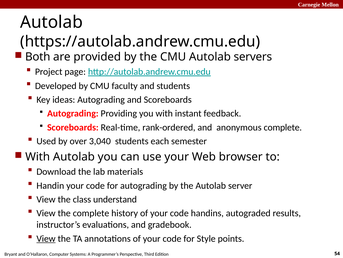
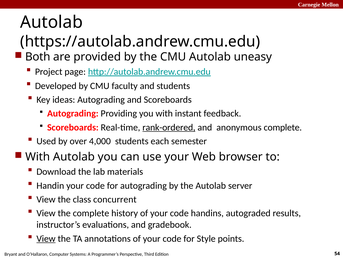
servers: servers -> uneasy (253, 57)
rank-ordered underline: none -> present (169, 127)
3,040: 3,040 -> 4,000 (100, 141)
understand: understand -> concurrent (115, 199)
